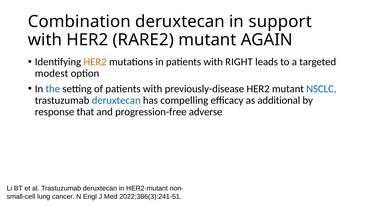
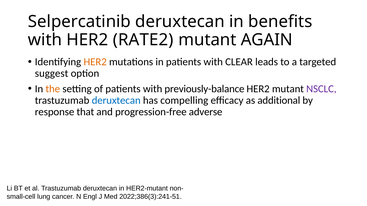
Combination: Combination -> Selpercatinib (79, 22)
support: support -> benefits (280, 22)
RARE2: RARE2 -> RATE2 (143, 40)
RIGHT: RIGHT -> CLEAR (239, 62)
modest: modest -> suggest (52, 74)
the colour: blue -> orange (53, 89)
previously-disease: previously-disease -> previously-balance (204, 89)
NSCLC colour: blue -> purple (321, 89)
